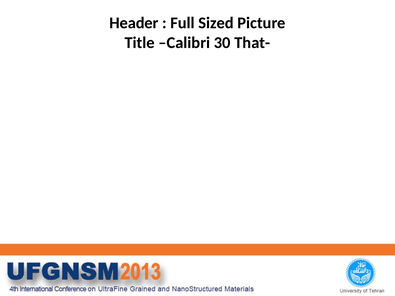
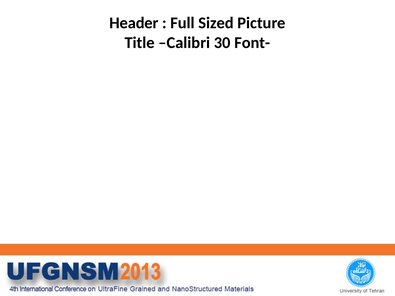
That-: That- -> Font- (252, 43)
